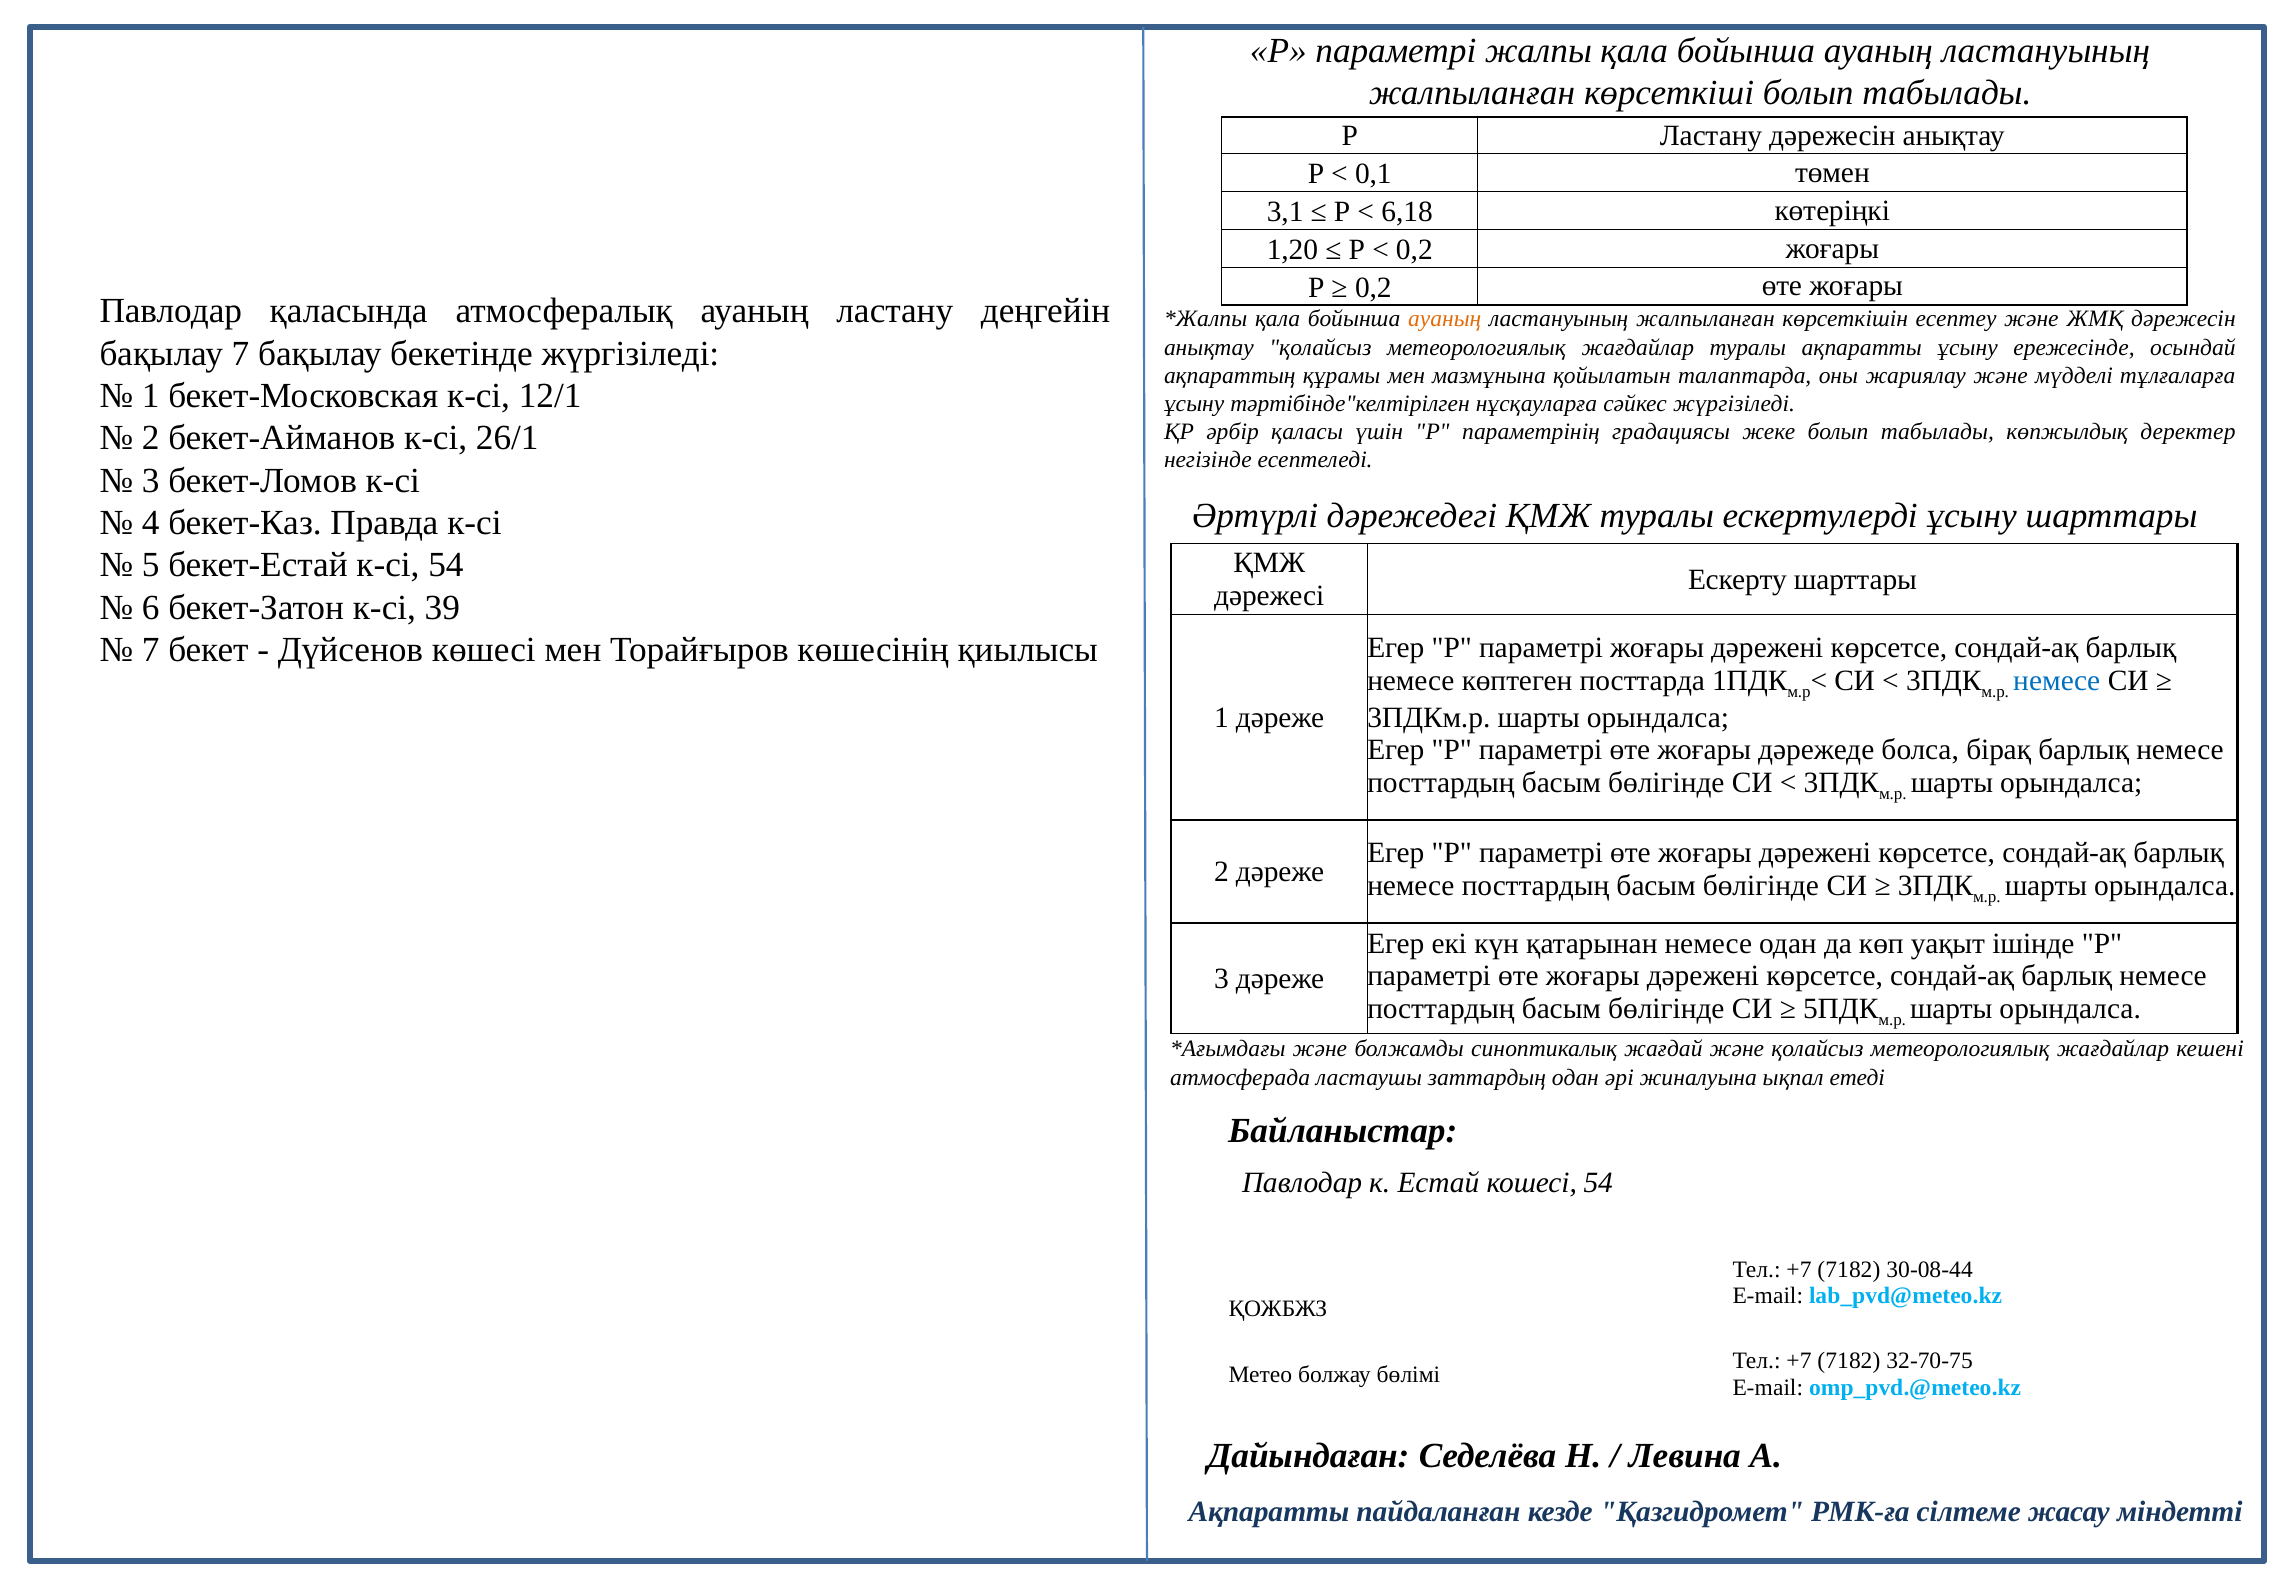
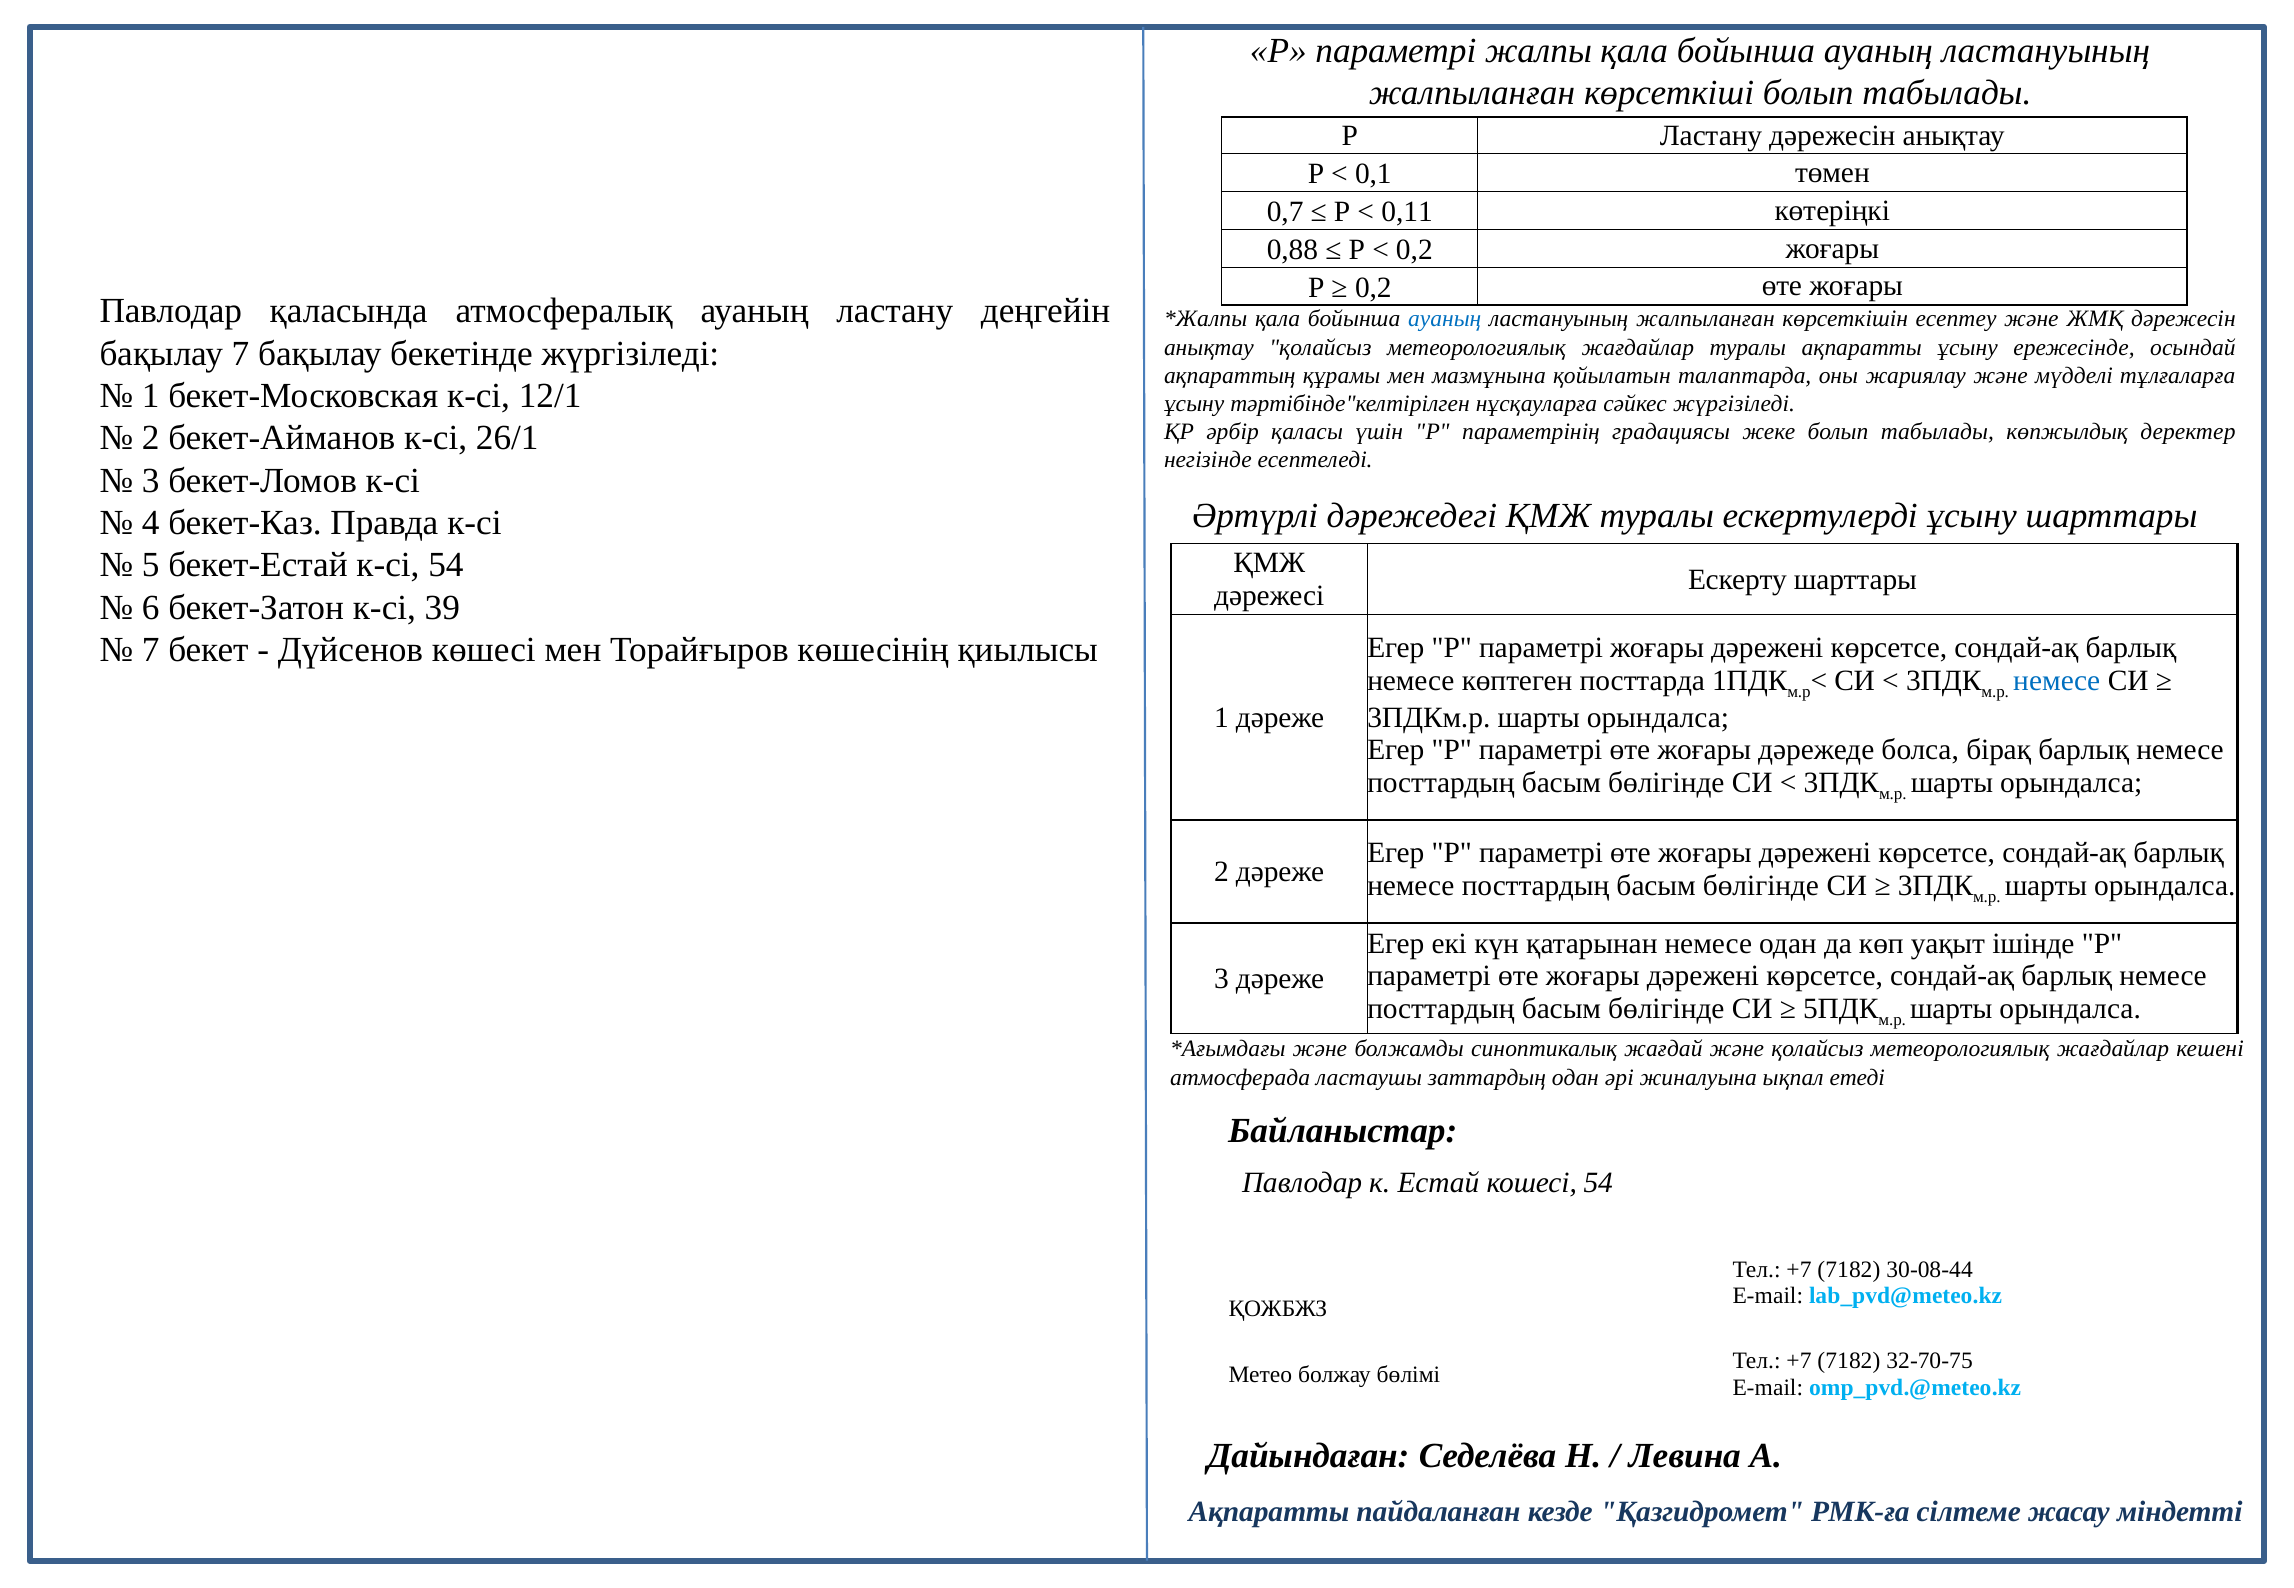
3,1: 3,1 -> 0,7 (1285, 212)
6,18: 6,18 -> 0,11 (1407, 212)
1,20: 1,20 -> 0,88 (1292, 250)
ауаның colour: orange -> blue (1445, 319)
